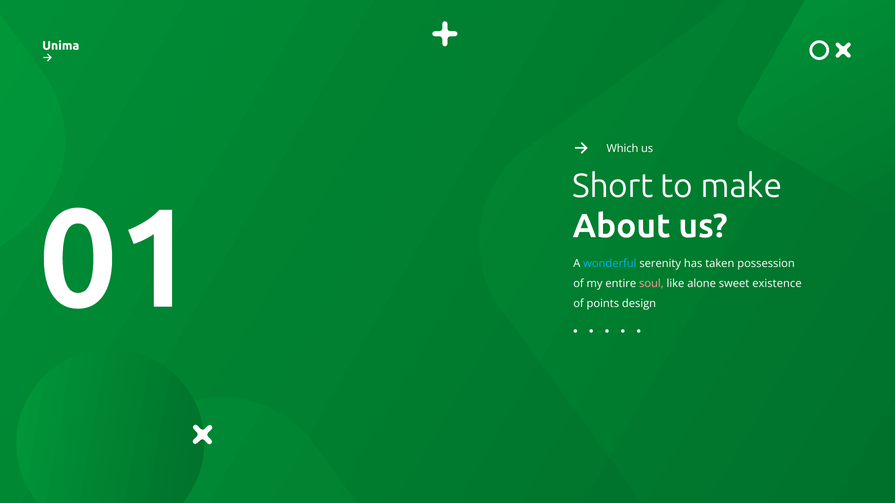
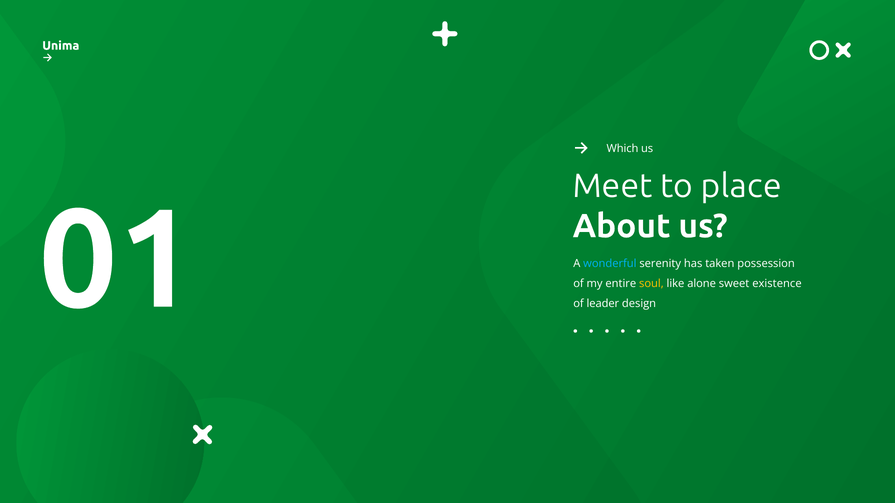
Short: Short -> Meet (613, 186)
make: make -> place (741, 186)
soul colour: pink -> yellow (651, 284)
points: points -> leader (603, 304)
